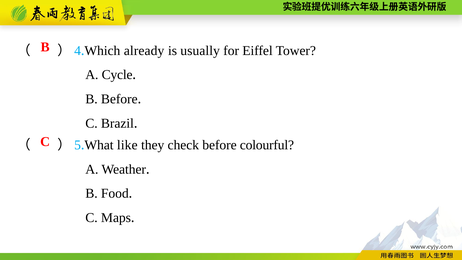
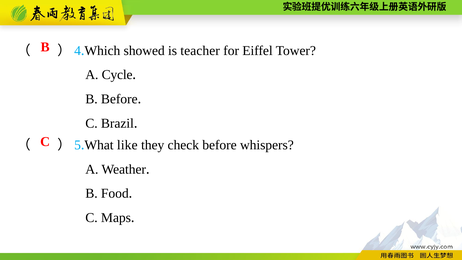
already: already -> showed (144, 51)
usually: usually -> teacher (200, 51)
colourful: colourful -> whispers (267, 145)
